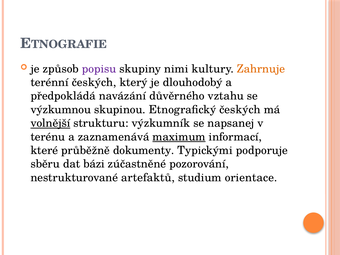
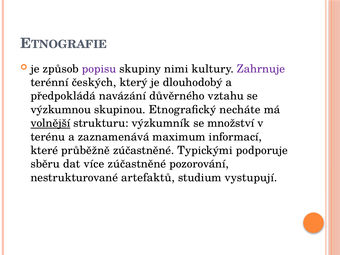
Zahrnuje colour: orange -> purple (261, 69)
Etnografický českých: českých -> necháte (240, 110)
napsanej: napsanej -> množství (231, 123)
maximum underline: present -> none (179, 137)
průběžně dokumenty: dokumenty -> zúčastněné (144, 150)
bázi: bázi -> více (94, 164)
orientace: orientace -> vystupují (251, 178)
